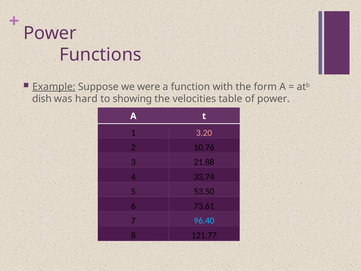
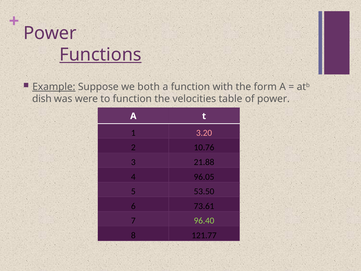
Functions underline: none -> present (100, 55)
were: were -> both (149, 87)
hard: hard -> were (86, 99)
to showing: showing -> function (132, 99)
33.74: 33.74 -> 96.05 (204, 177)
96.40 colour: light blue -> light green (204, 221)
